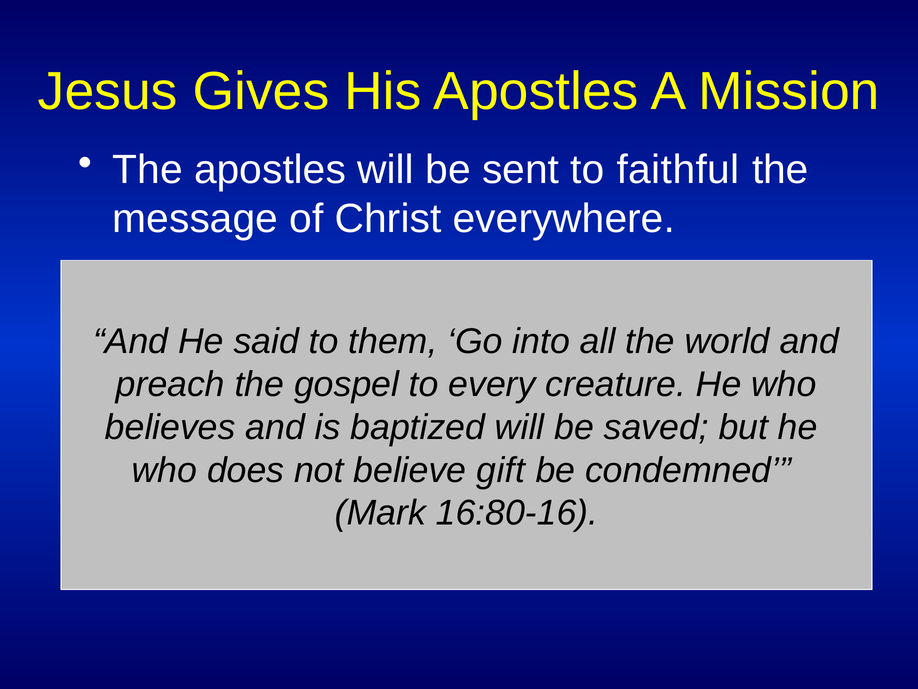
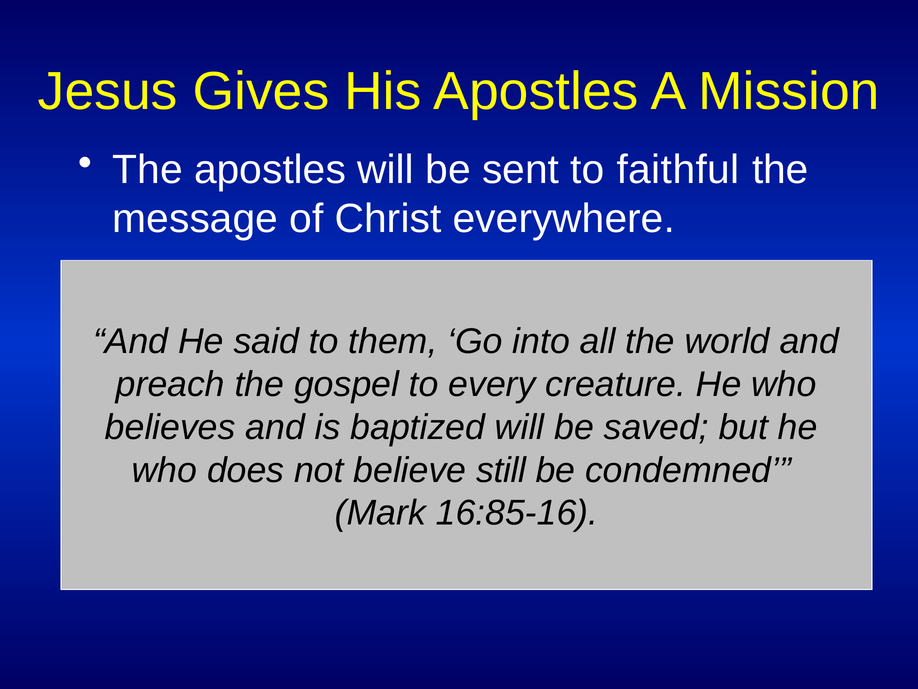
gift: gift -> still (501, 470)
16:80-16: 16:80-16 -> 16:85-16 (517, 513)
